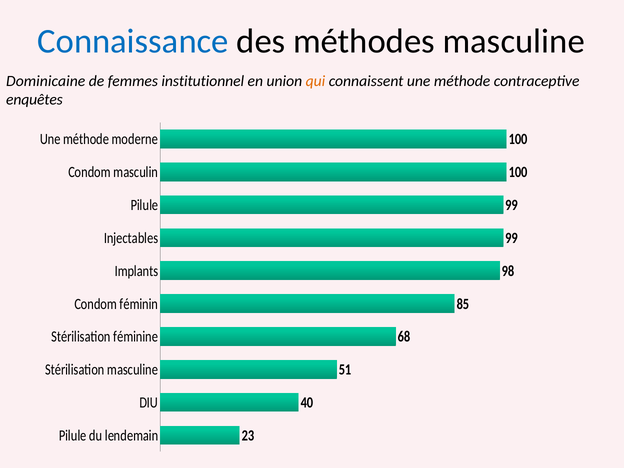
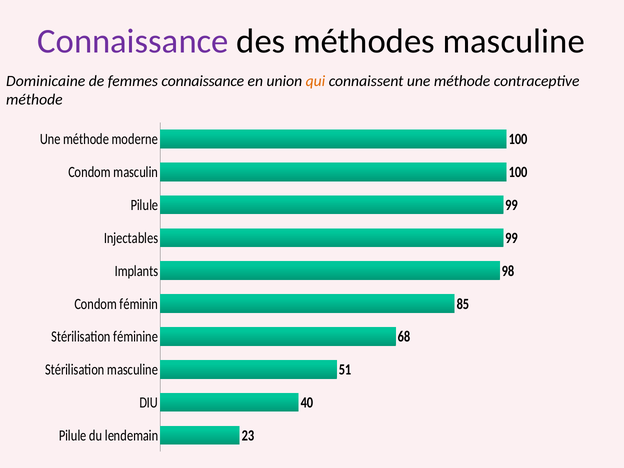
Connaissance colour: blue -> purple (133, 41)
femmes institutionnel: institutionnel -> connaissance (203, 81)
enquêtes: enquêtes -> méthode (34, 100)
